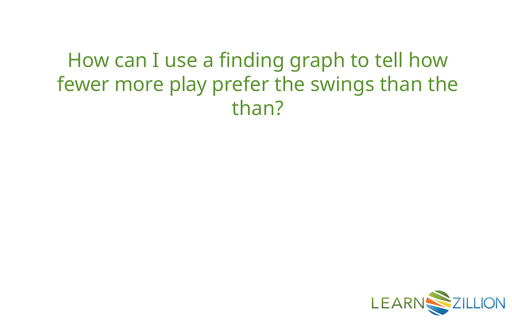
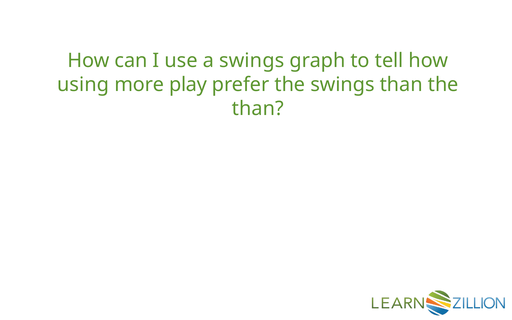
a finding: finding -> swings (252, 61)
fewer: fewer -> using (83, 85)
